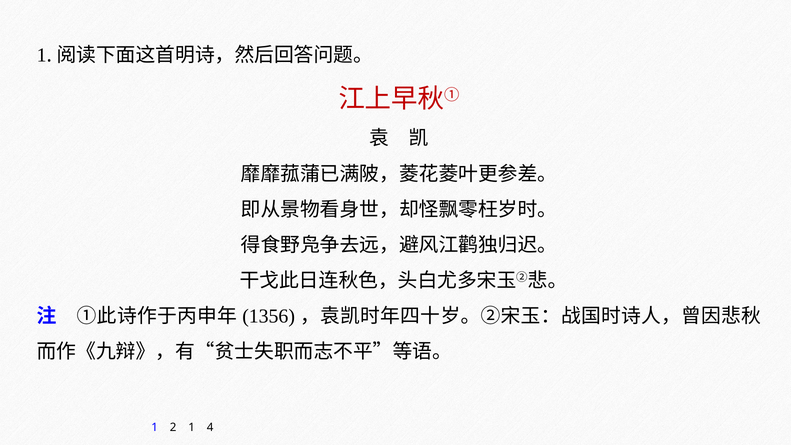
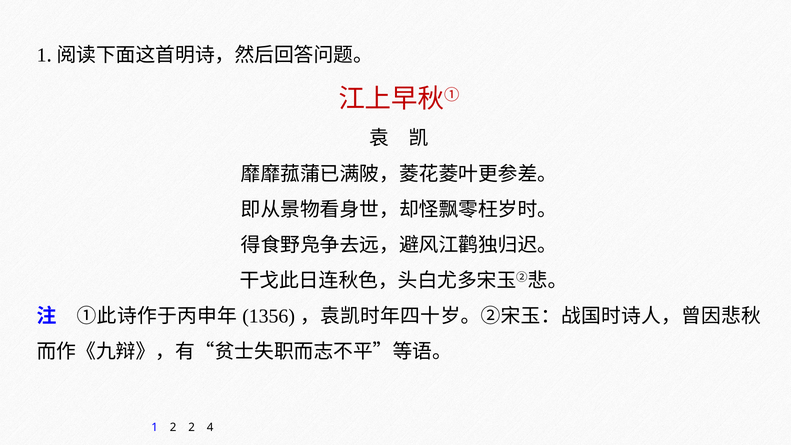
2 1: 1 -> 2 (192, 428)
